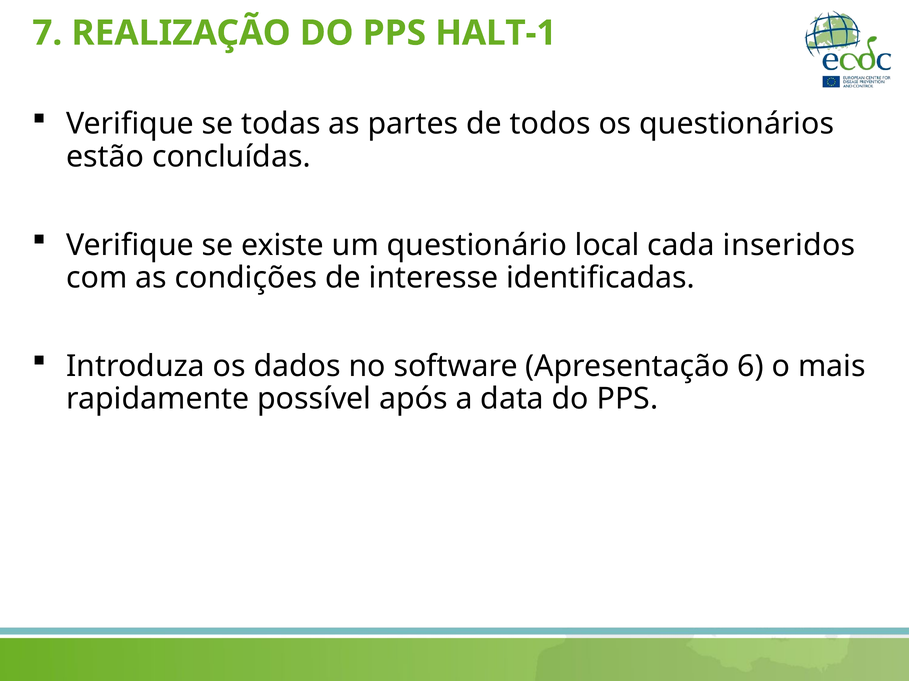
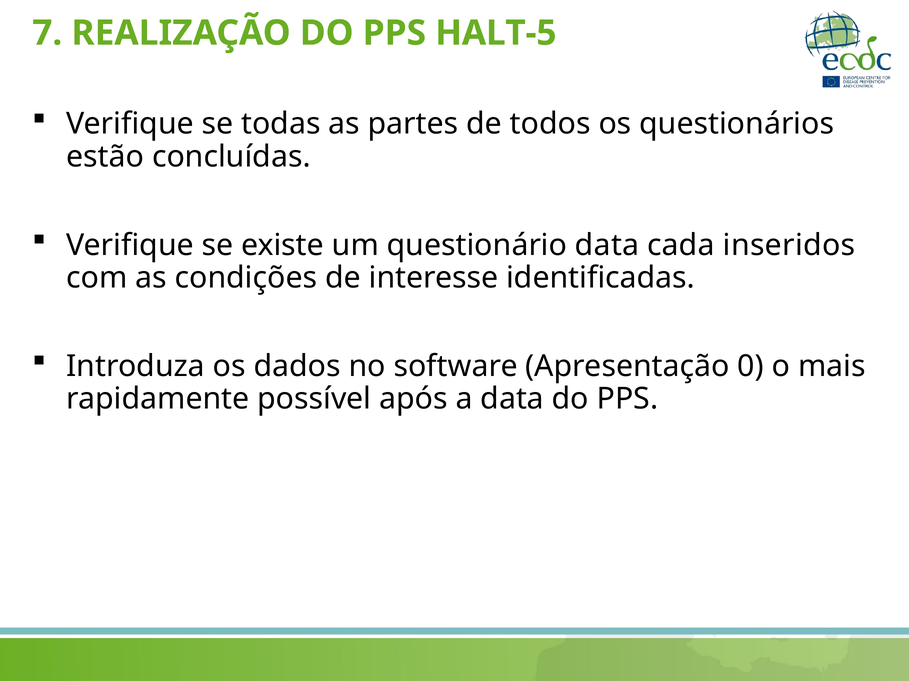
HALT-1: HALT-1 -> HALT-5 (496, 33)
questionário local: local -> data (607, 245)
6: 6 -> 0 (751, 367)
